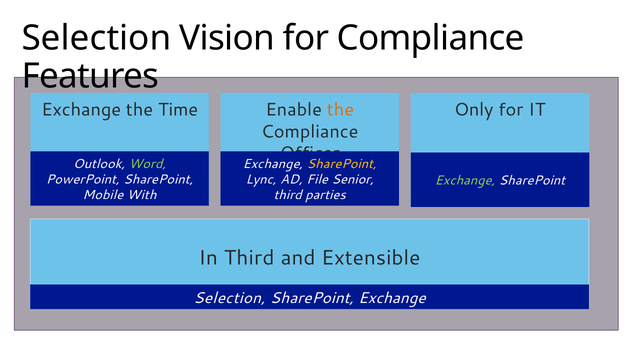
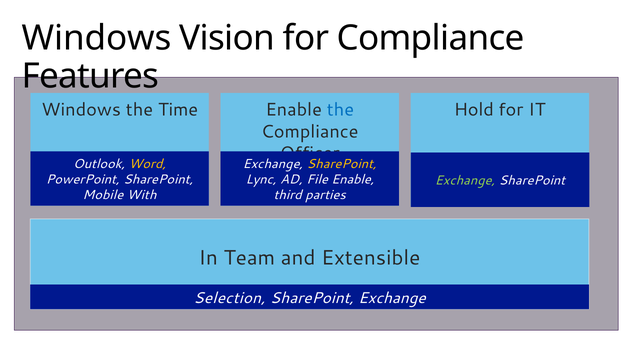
Selection: Selection -> Windows (97, 39)
Exchange: Exchange -> Windows (81, 110)
the colour: orange -> blue (340, 110)
Only: Only -> Hold (474, 110)
Word colour: light green -> yellow (147, 164)
File Senior: Senior -> Enable (353, 180)
In Third: Third -> Team (249, 258)
